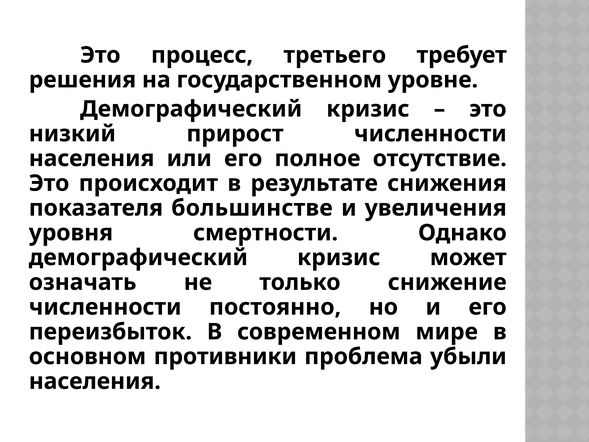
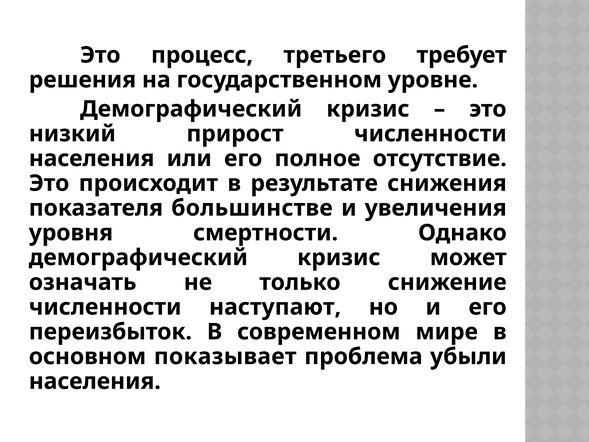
постоянно: постоянно -> наступают (275, 307)
противники: противники -> показывает (225, 356)
